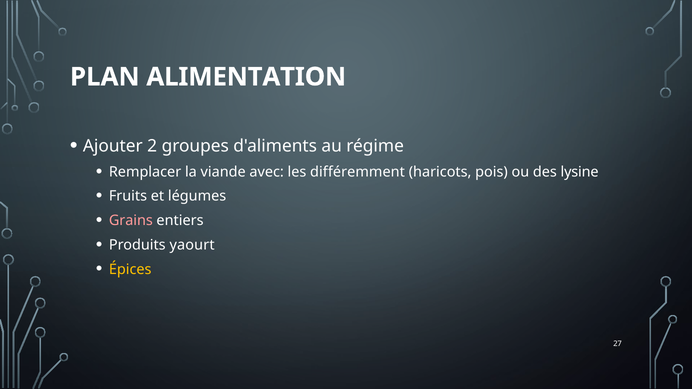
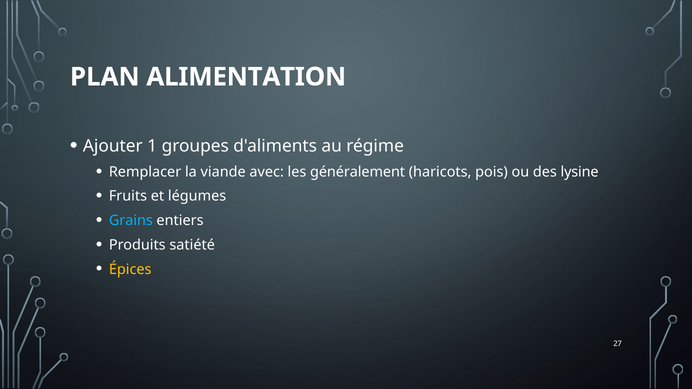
2: 2 -> 1 (152, 146)
différemment: différemment -> généralement (358, 172)
Grains colour: pink -> light blue (131, 221)
yaourt: yaourt -> satiété (192, 245)
